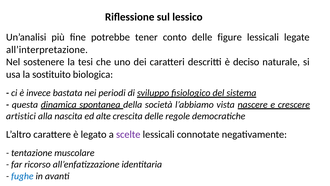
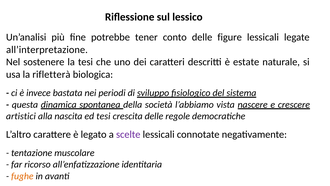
deciso: deciso -> estate (246, 62)
sostituito: sostituito -> rifletterà (51, 74)
ed alte: alte -> tesi (103, 116)
fughe colour: blue -> orange (22, 176)
